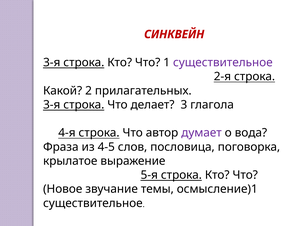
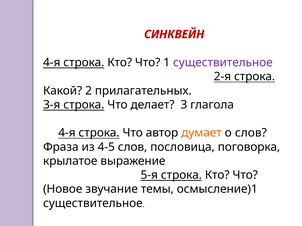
3-я: 3-я -> 4-я (52, 63)
думает colour: purple -> orange (202, 133)
о вода: вода -> слов (251, 133)
